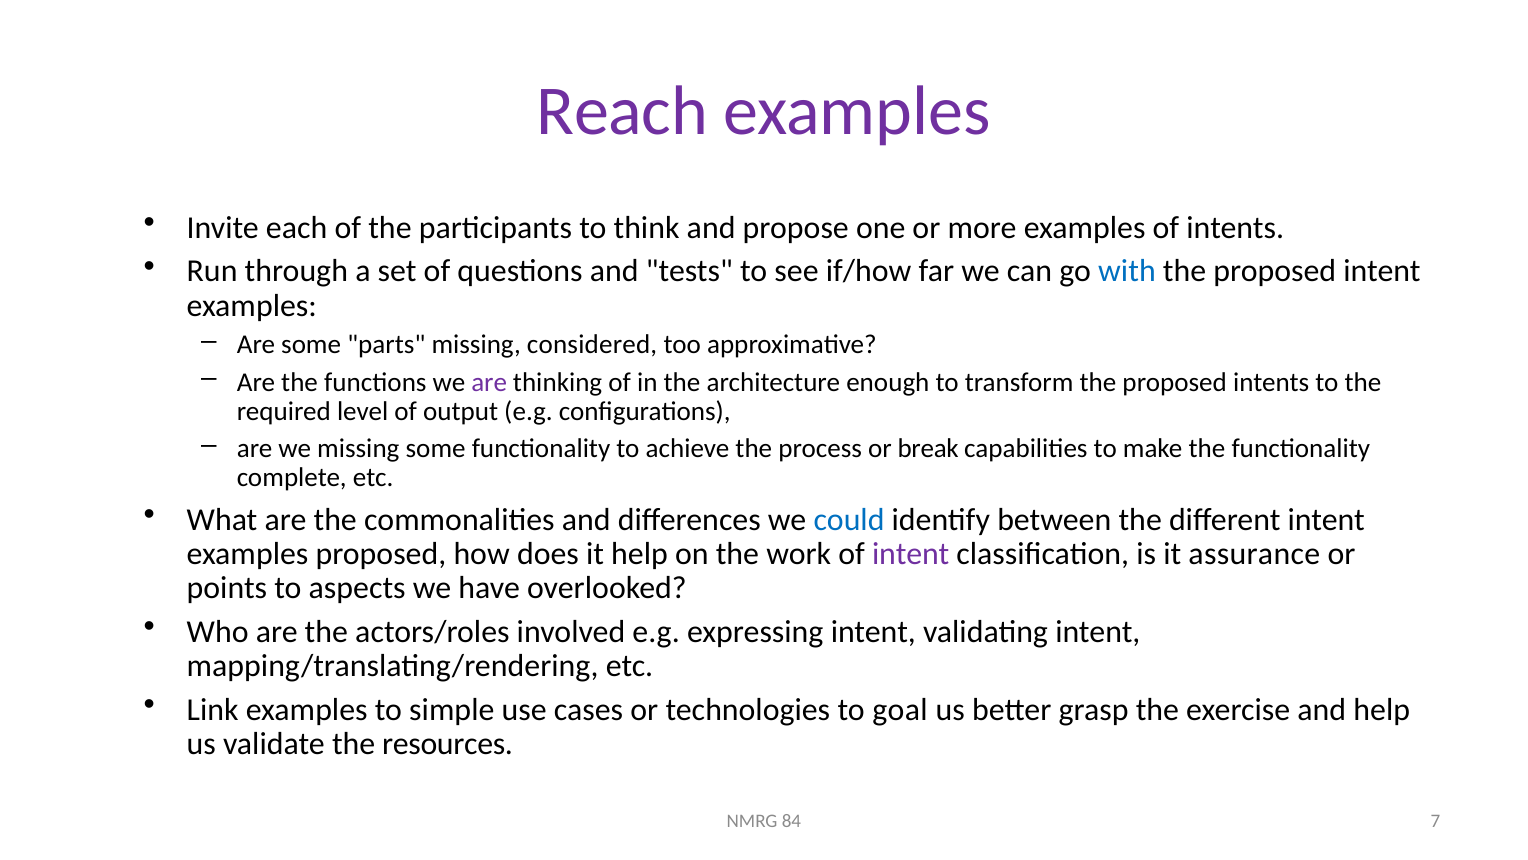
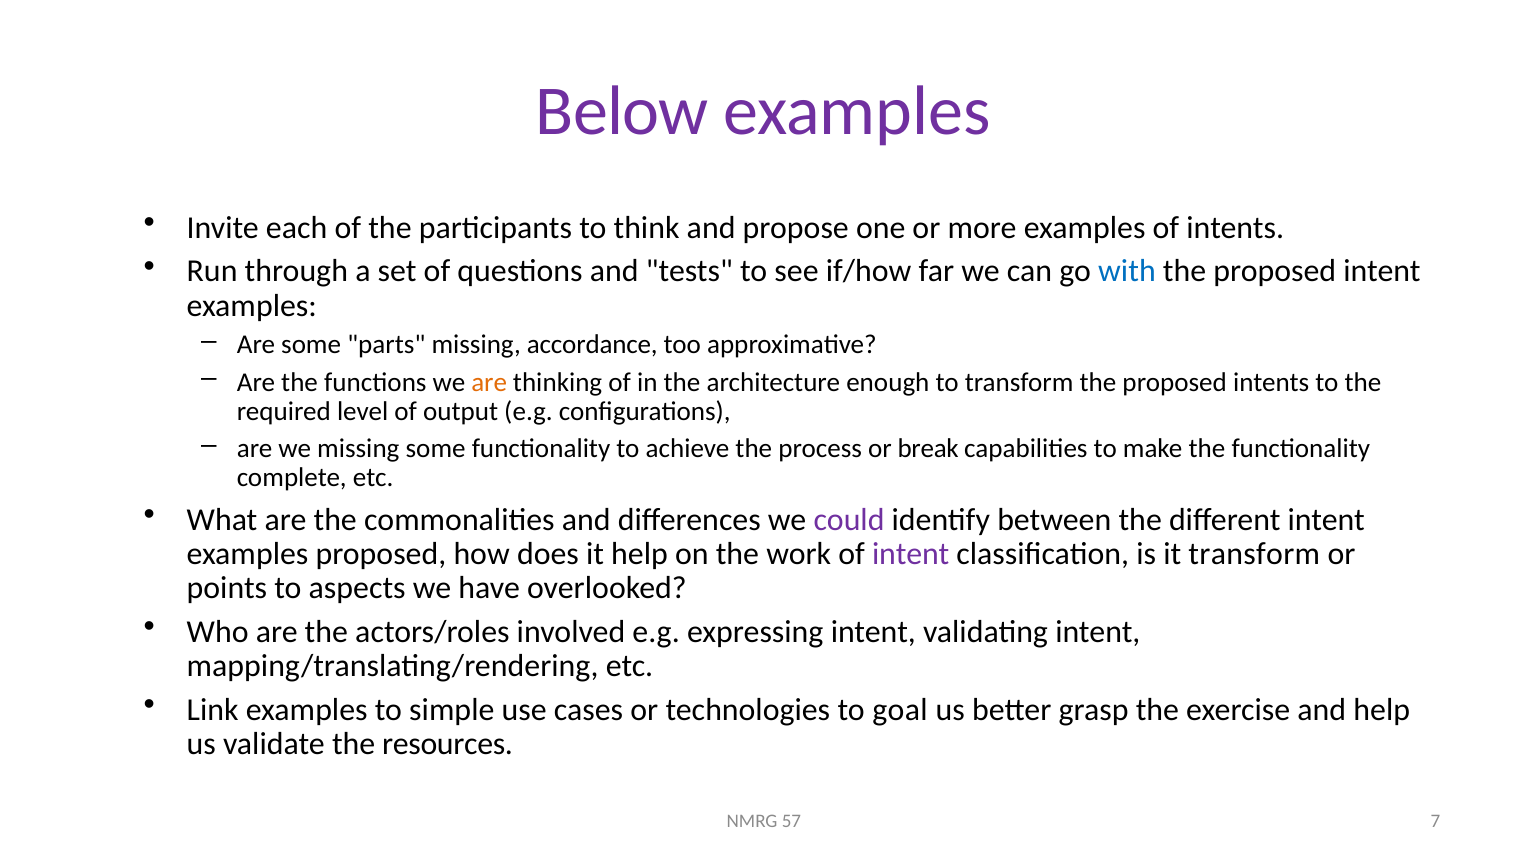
Reach: Reach -> Below (622, 111)
considered: considered -> accordance (592, 345)
are colour: purple -> orange (489, 382)
could colour: blue -> purple (849, 519)
it assurance: assurance -> transform (1254, 554)
84: 84 -> 57 (791, 821)
